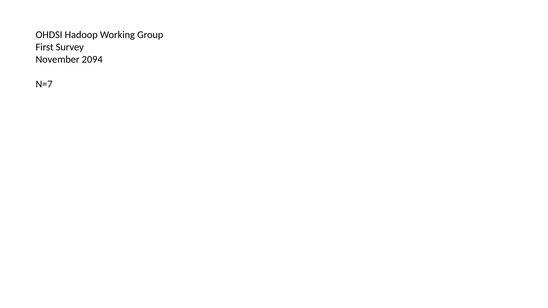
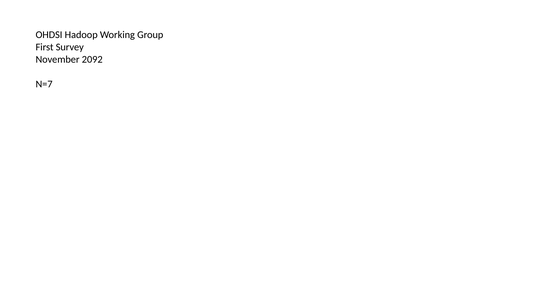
2094: 2094 -> 2092 (92, 59)
